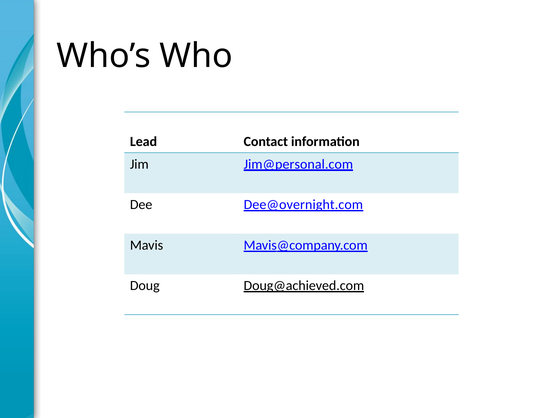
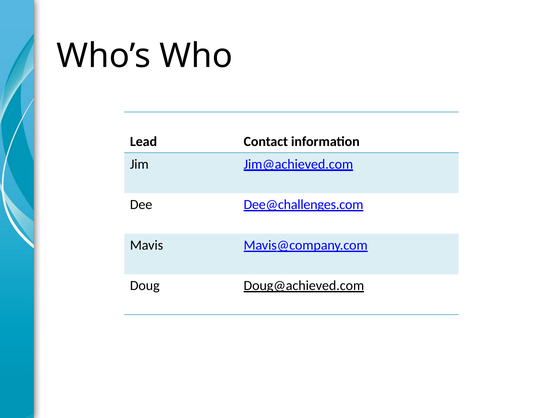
Jim@personal.com: Jim@personal.com -> Jim@achieved.com (298, 164)
Dee@overnight.com: Dee@overnight.com -> Dee@challenges.com (304, 204)
